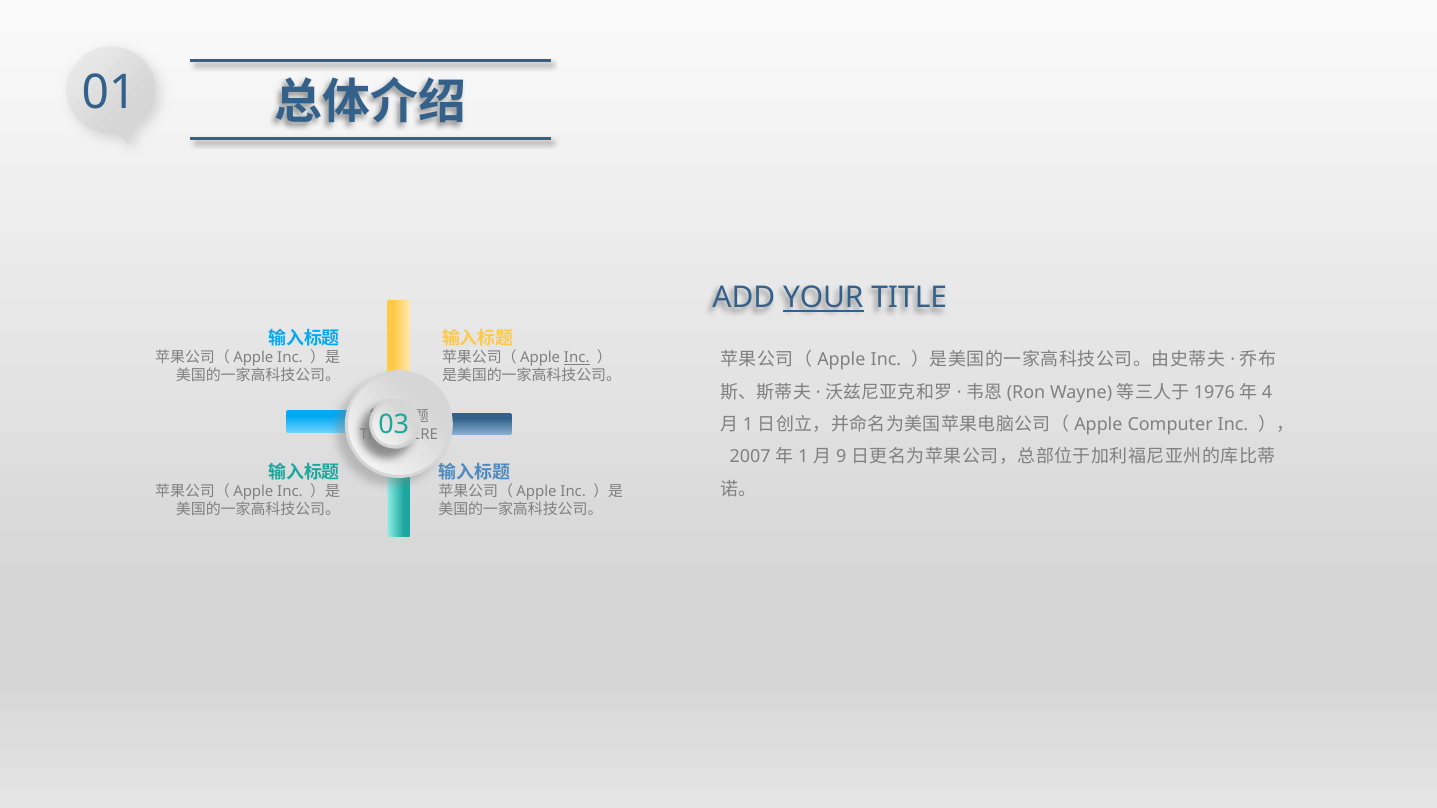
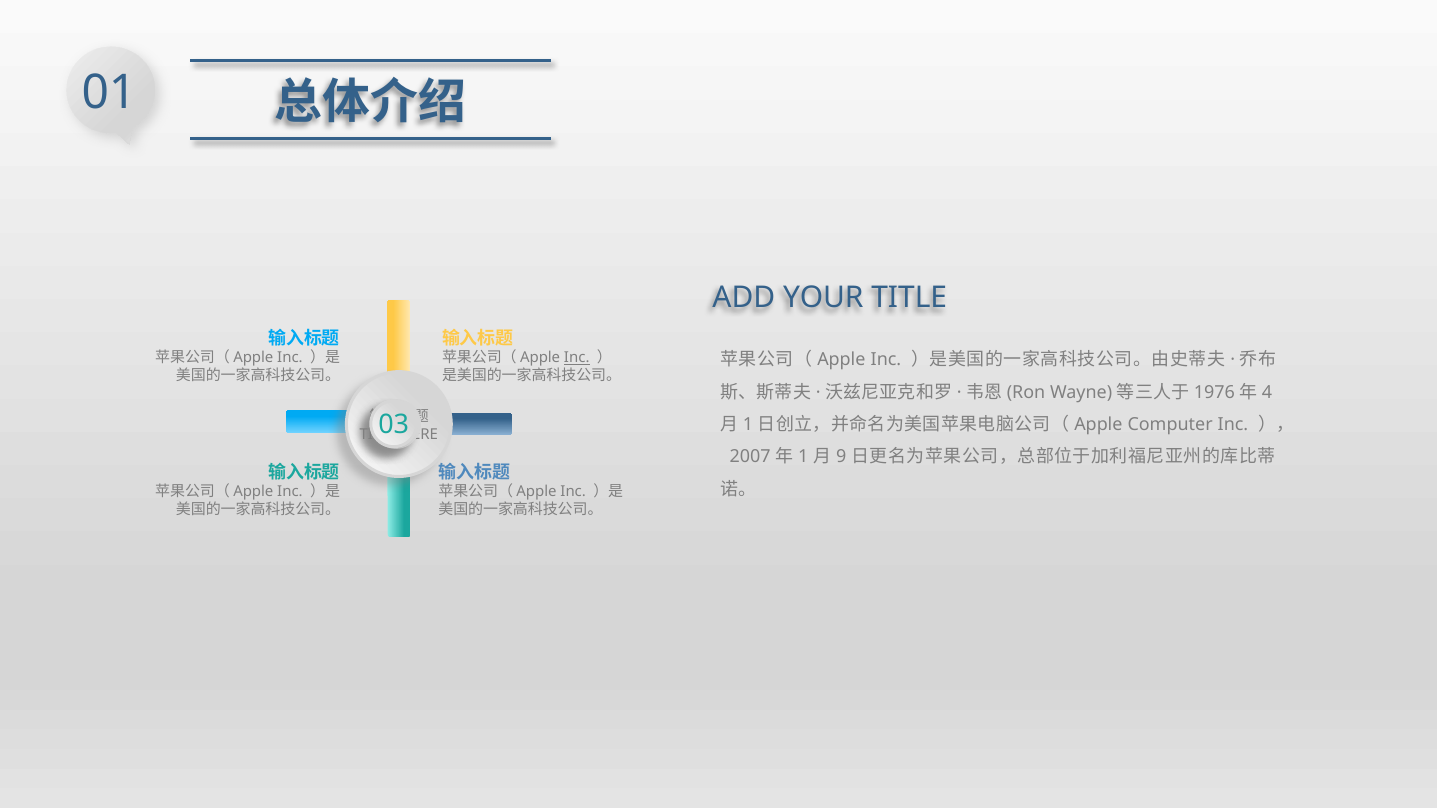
YOUR underline: present -> none (823, 298)
